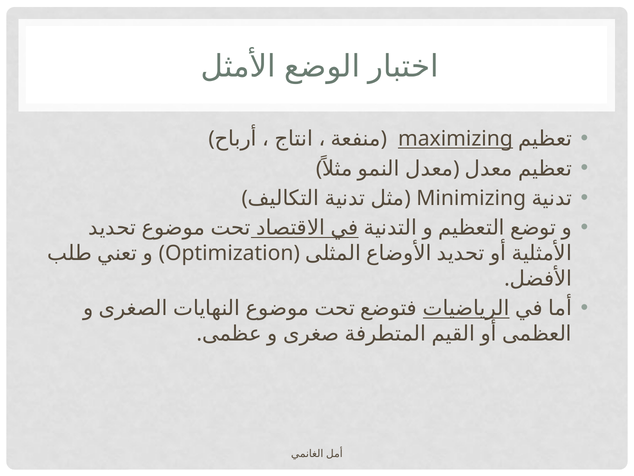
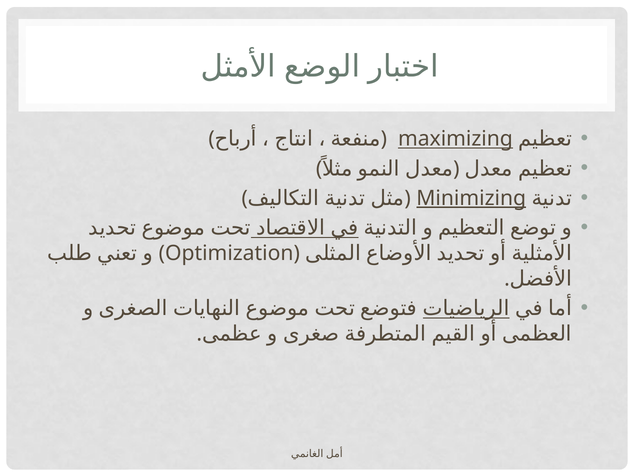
Minimizing underline: none -> present (471, 198)
